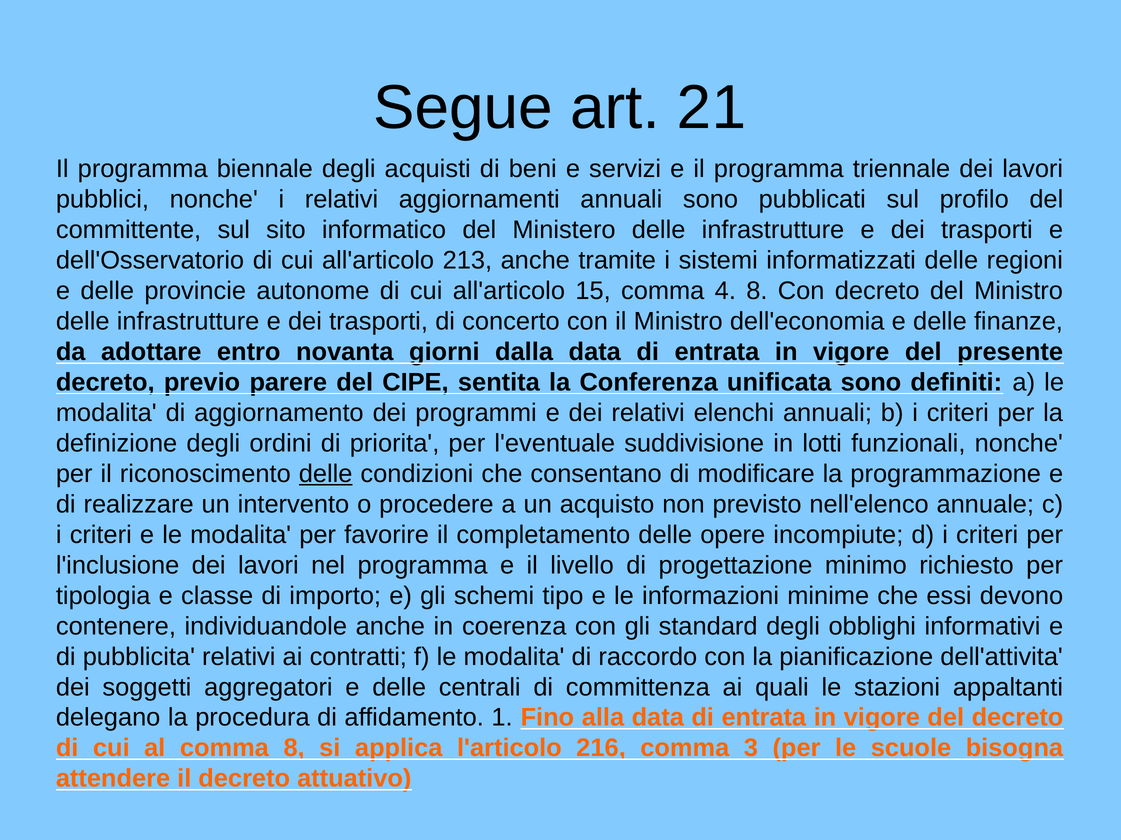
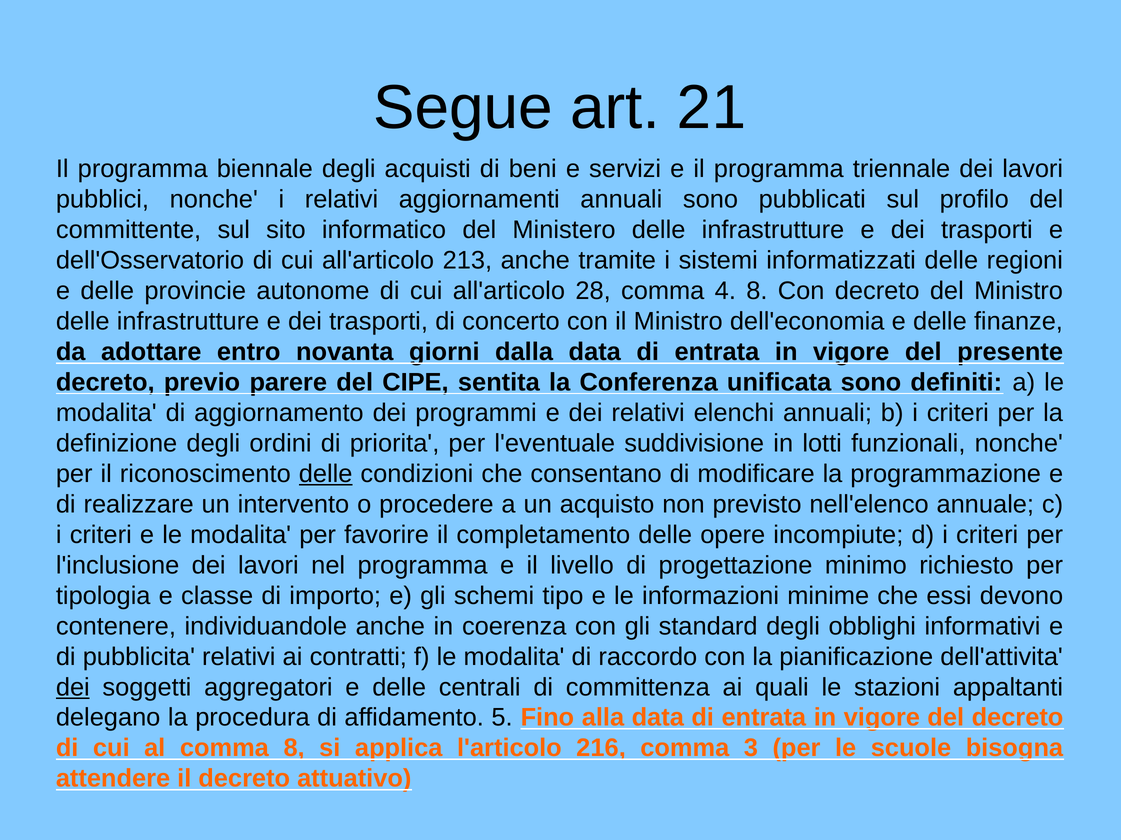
15: 15 -> 28 (593, 291)
dei underline: none -> present (73, 688)
1: 1 -> 5 (502, 718)
